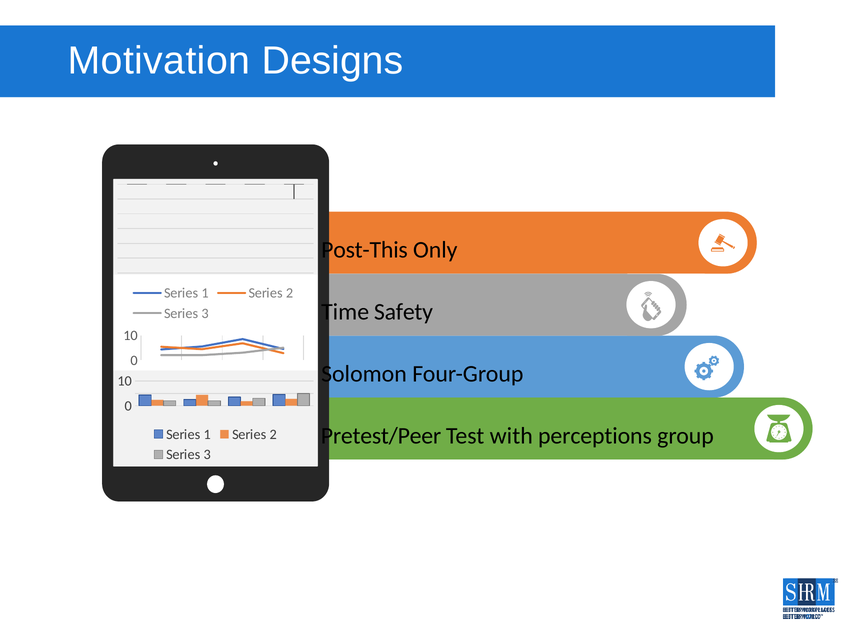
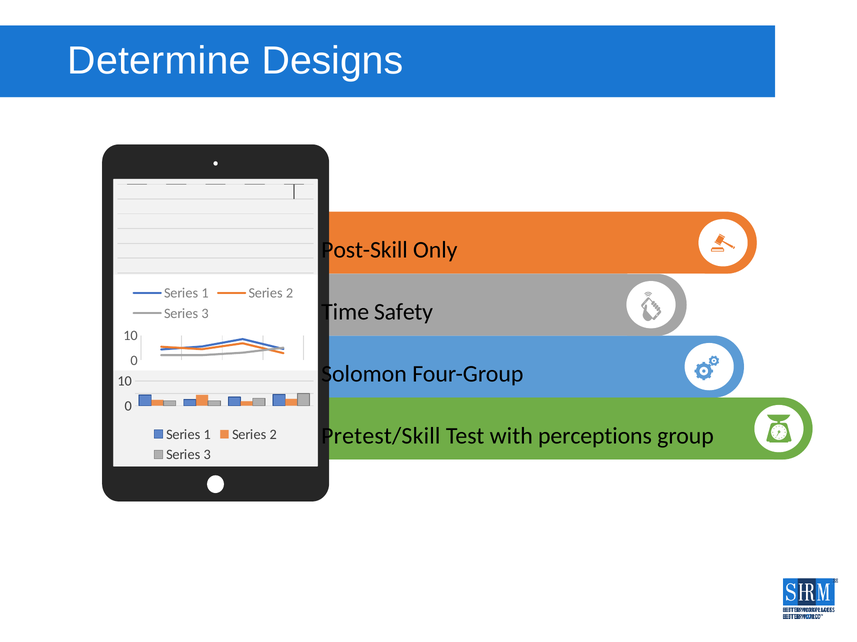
Motivation: Motivation -> Determine (159, 61)
Post-This: Post-This -> Post-Skill (364, 250)
Pretest/Peer: Pretest/Peer -> Pretest/Skill (381, 436)
